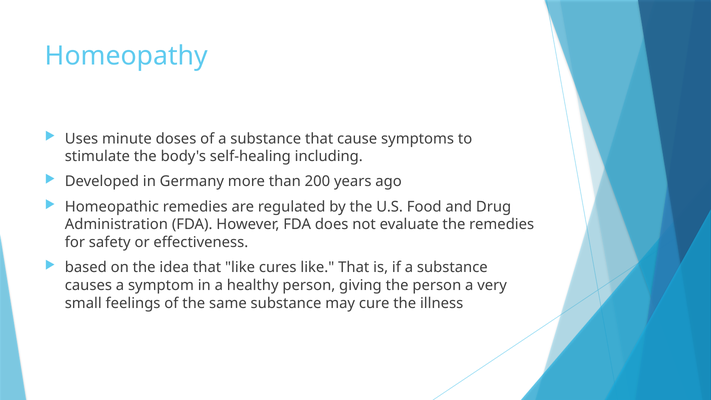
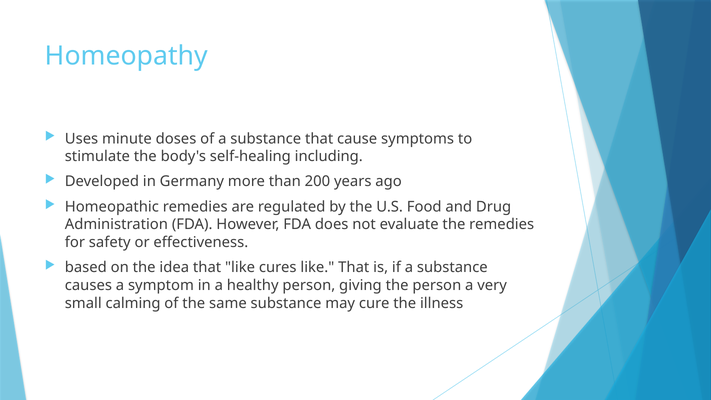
feelings: feelings -> calming (133, 303)
